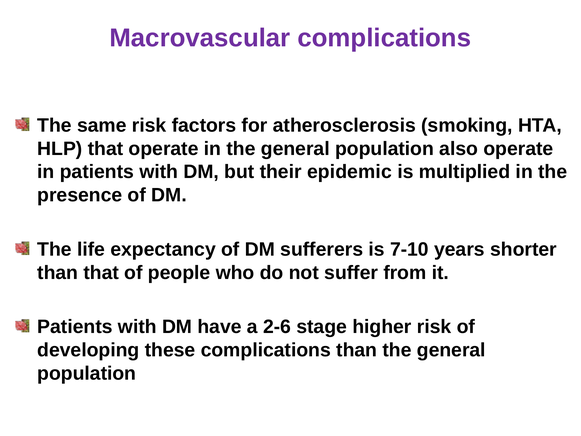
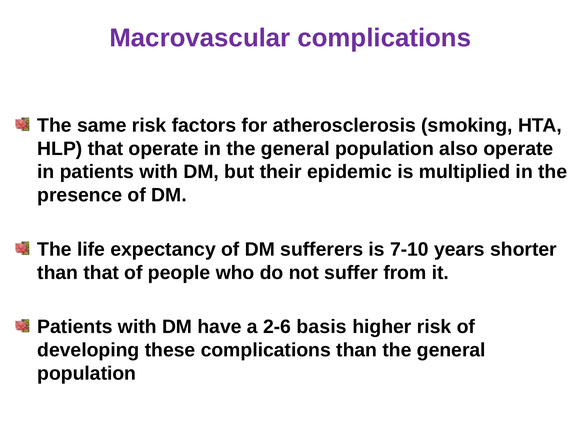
stage: stage -> basis (322, 327)
